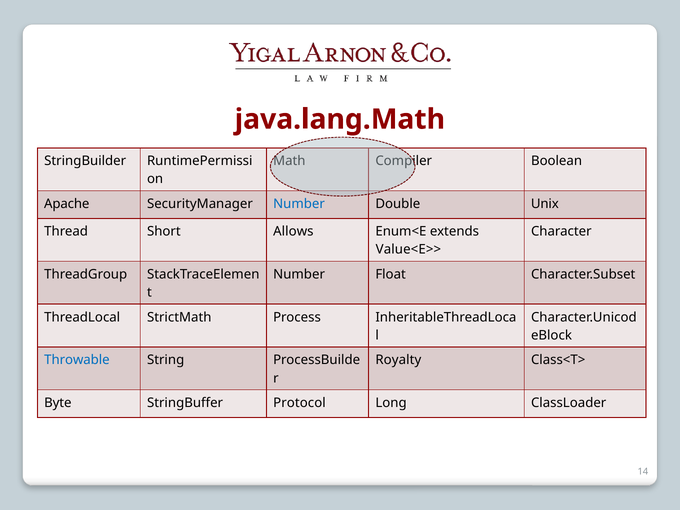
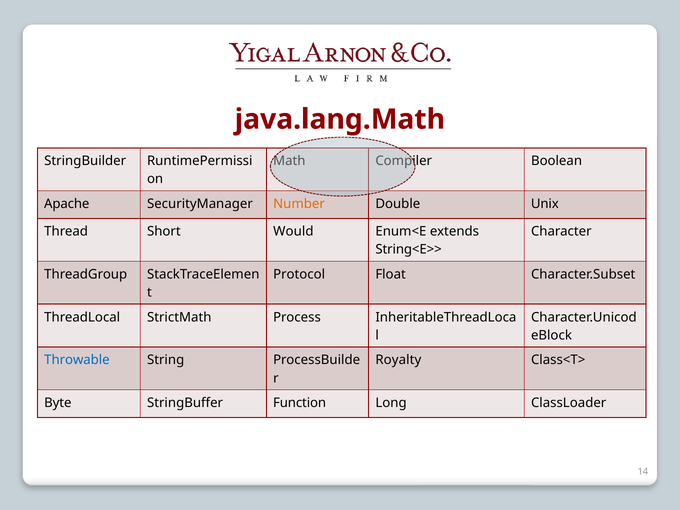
Number colour: blue -> orange (299, 204)
Allows: Allows -> Would (293, 232)
Value<E>>: Value<E>> -> String<E>> (409, 250)
Number: Number -> Protocol (299, 274)
Protocol: Protocol -> Function (300, 403)
